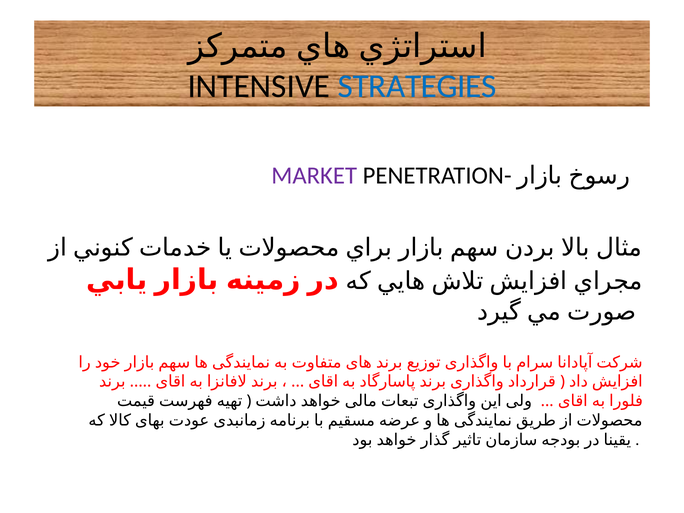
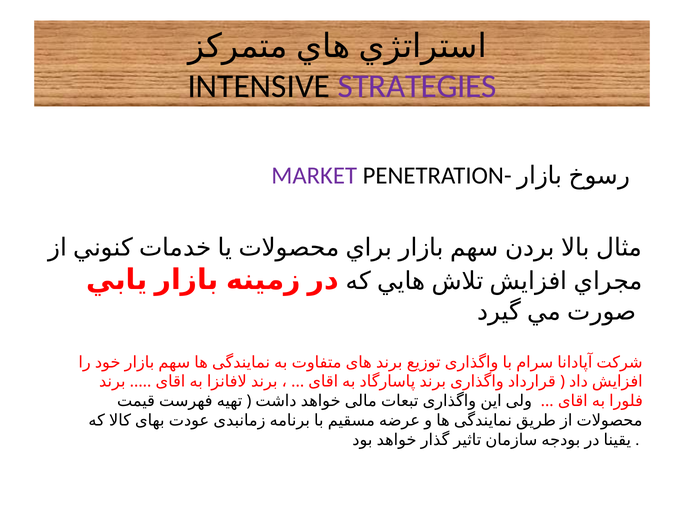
STRATEGIES colour: blue -> purple (417, 86)
